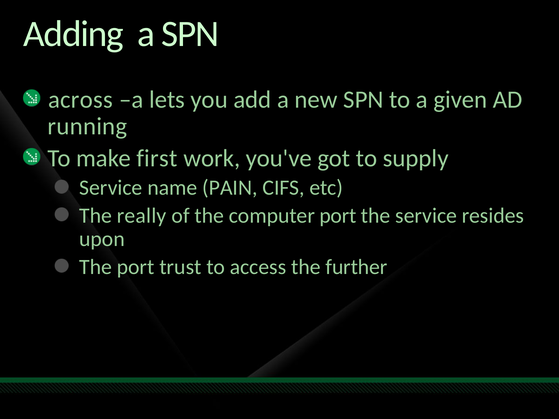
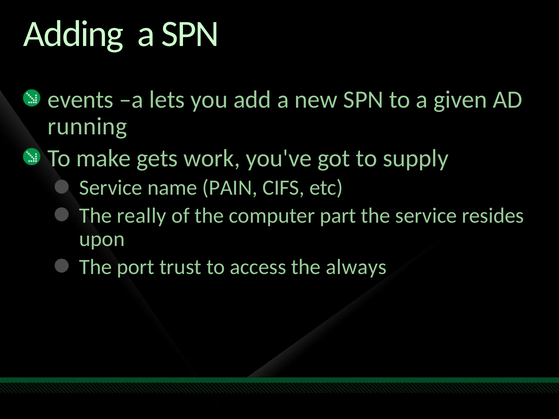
across: across -> events (81, 100)
first: first -> gets (157, 158)
computer port: port -> part (338, 216)
further: further -> always (356, 267)
